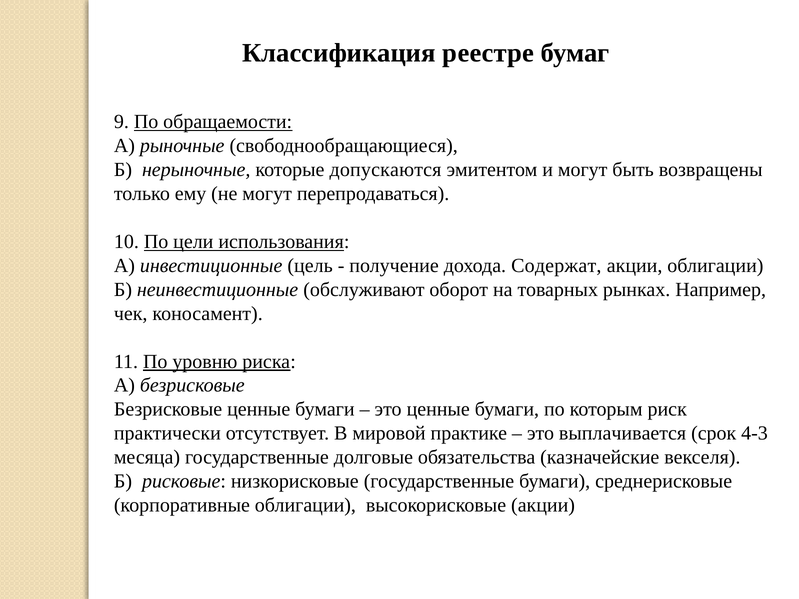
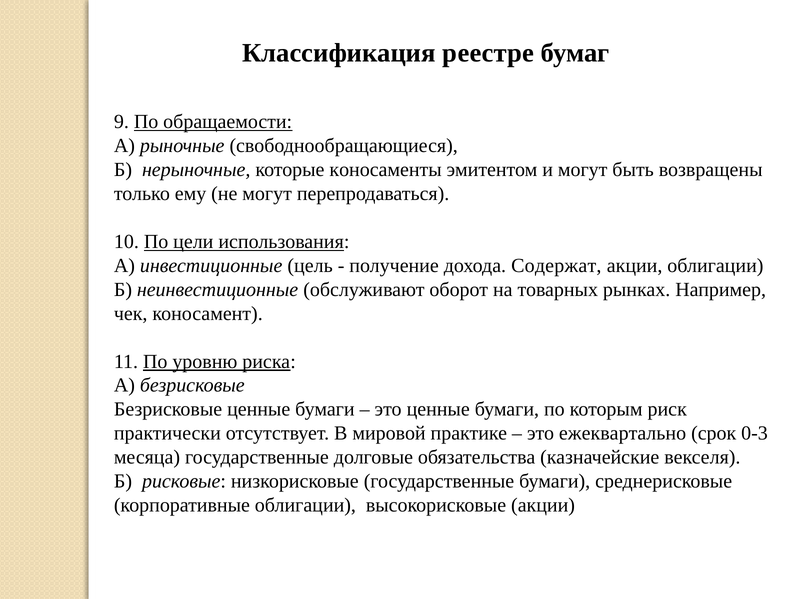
допускаются: допускаются -> коносаменты (386, 170)
выплачивается: выплачивается -> ежеквартально (623, 433)
4-3: 4-3 -> 0-3 (754, 433)
